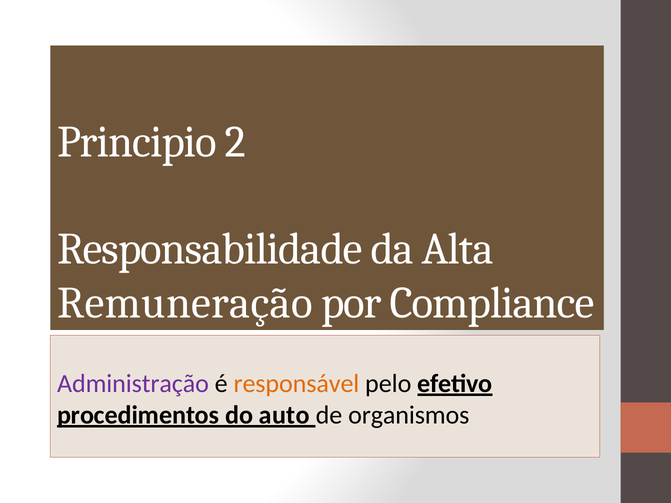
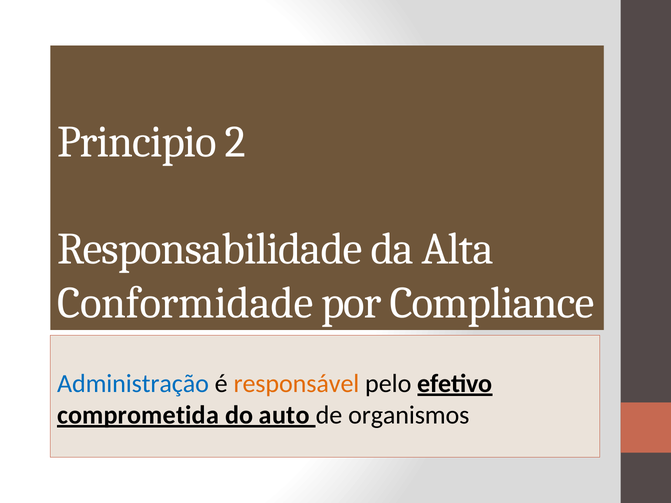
Remuneração: Remuneração -> Conformidade (185, 303)
Administração colour: purple -> blue (133, 384)
procedimentos: procedimentos -> comprometida (138, 415)
